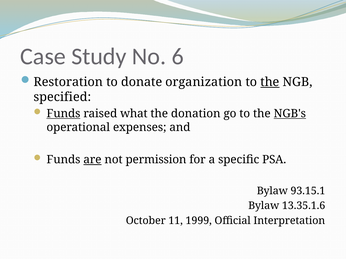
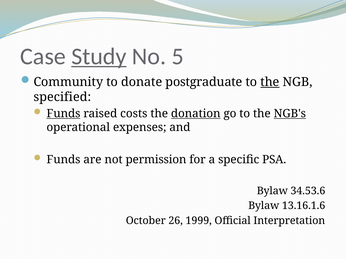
Study underline: none -> present (99, 56)
6: 6 -> 5 (178, 56)
Restoration: Restoration -> Community (68, 82)
organization: organization -> postgraduate (204, 82)
what: what -> costs (134, 114)
donation underline: none -> present (196, 114)
are underline: present -> none (92, 160)
93.15.1: 93.15.1 -> 34.53.6 (308, 191)
13.35.1.6: 13.35.1.6 -> 13.16.1.6 (304, 206)
11: 11 -> 26 (176, 221)
